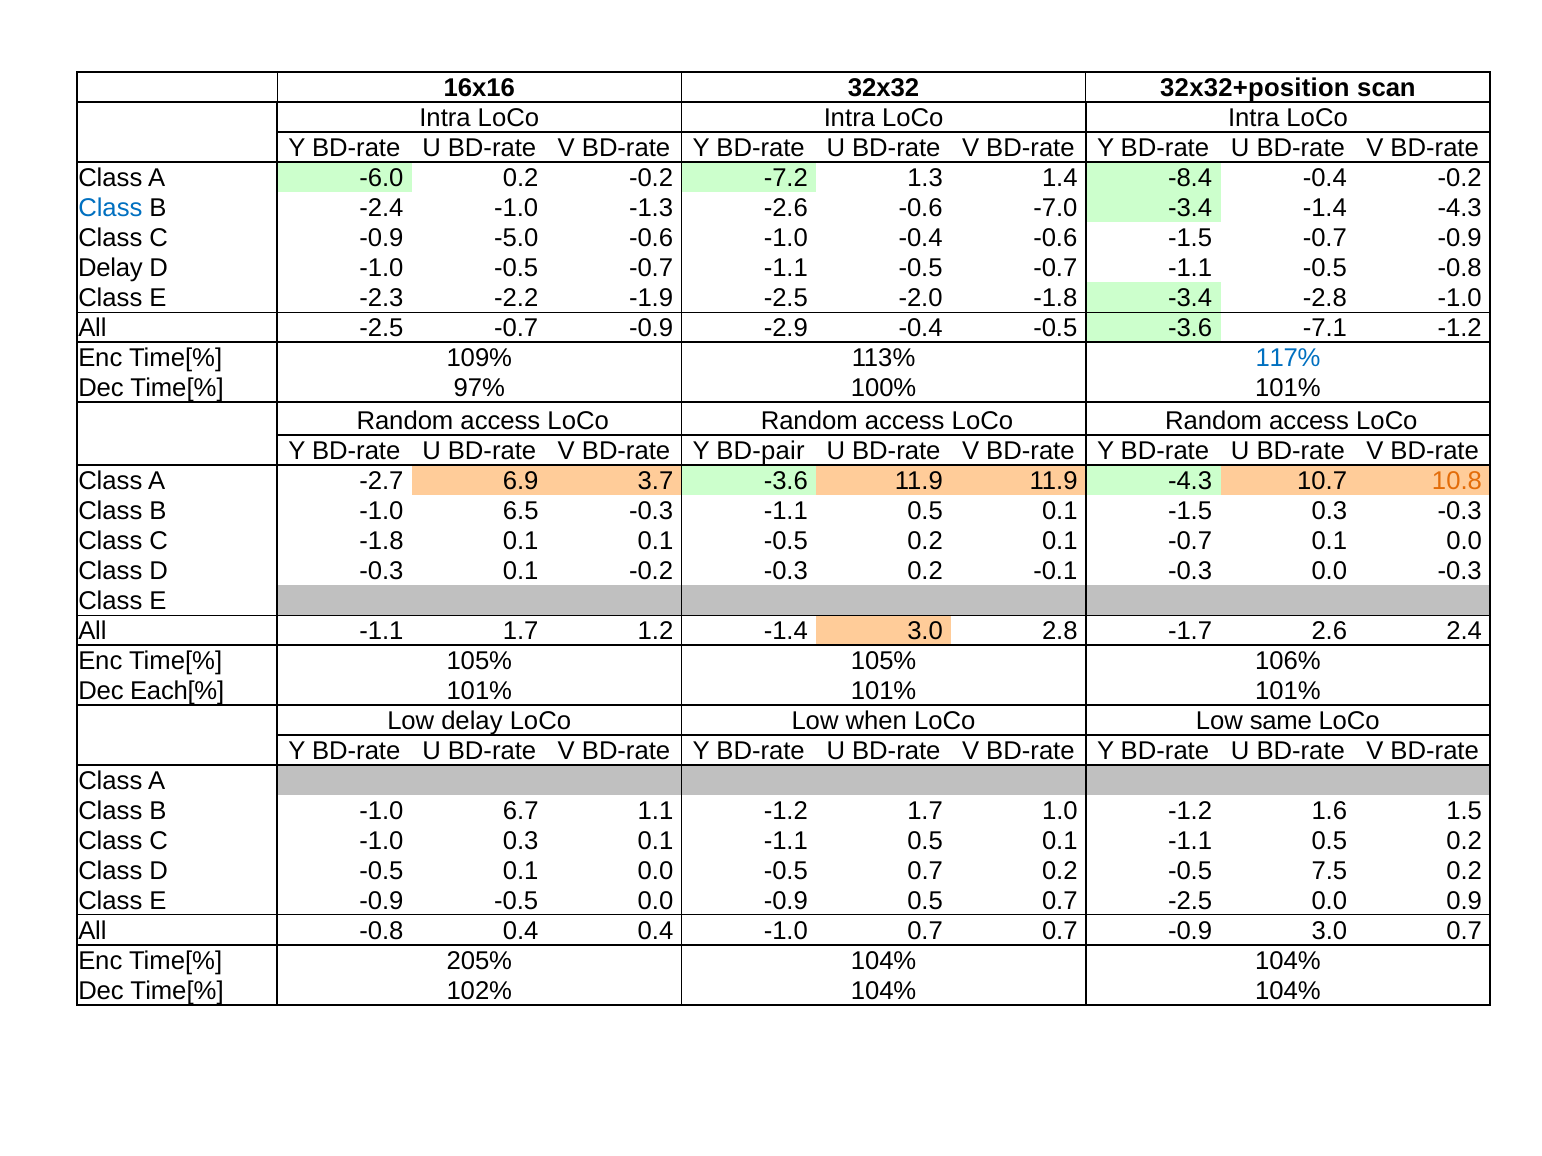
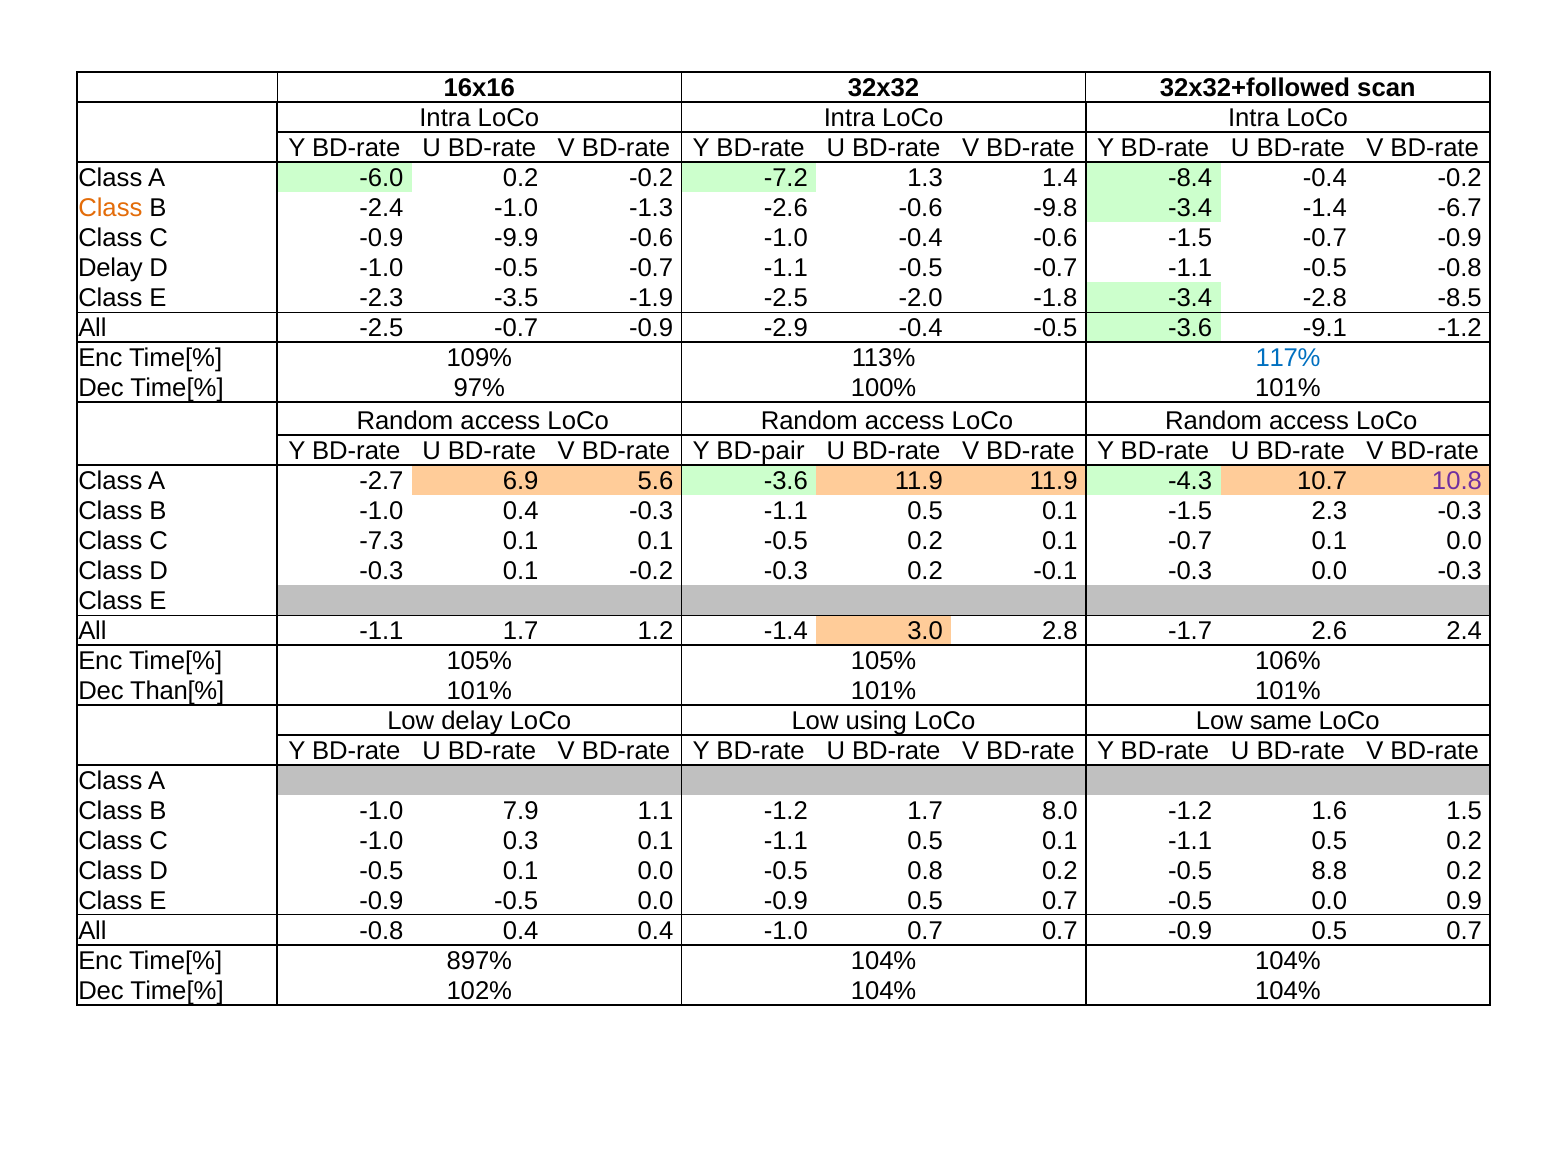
32x32+position: 32x32+position -> 32x32+followed (1255, 88)
Class colour: blue -> orange (110, 208)
-7.0: -7.0 -> -9.8 (1055, 208)
-1.4 -4.3: -4.3 -> -6.7 (1460, 208)
-5.0: -5.0 -> -9.9 (516, 238)
-2.2: -2.2 -> -3.5 (516, 298)
-2.8 -1.0: -1.0 -> -8.5 (1460, 298)
-7.1: -7.1 -> -9.1 (1325, 328)
3.7: 3.7 -> 5.6 (656, 481)
10.8 colour: orange -> purple (1457, 481)
-1.0 6.5: 6.5 -> 0.4 (521, 511)
-1.5 0.3: 0.3 -> 2.3 (1329, 511)
C -1.8: -1.8 -> -7.3 (381, 541)
Each[%: Each[% -> Than[% (177, 691)
when: when -> using (876, 721)
6.7: 6.7 -> 7.9 (521, 811)
1.0: 1.0 -> 8.0 (1060, 811)
-0.5 0.7: 0.7 -> 0.8 (925, 871)
7.5: 7.5 -> 8.8 (1329, 871)
0.7 -2.5: -2.5 -> -0.5 (1190, 901)
0.7 -0.9 3.0: 3.0 -> 0.5 (1329, 931)
205%: 205% -> 897% (479, 961)
